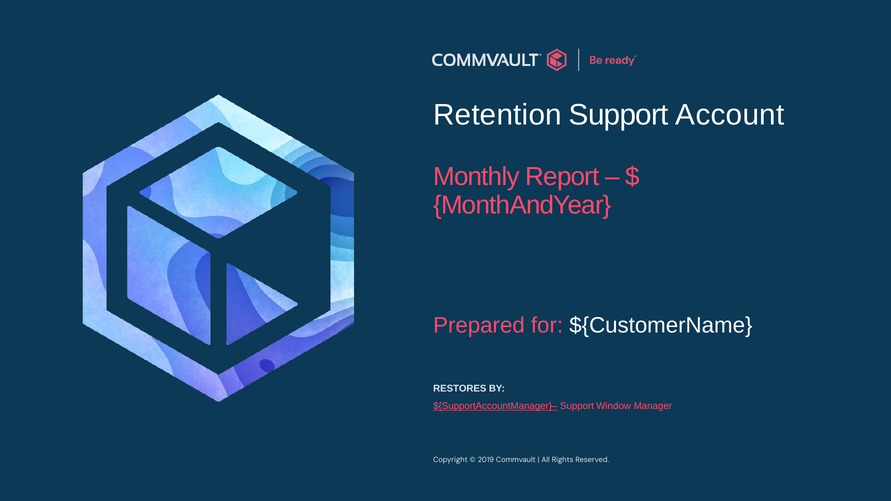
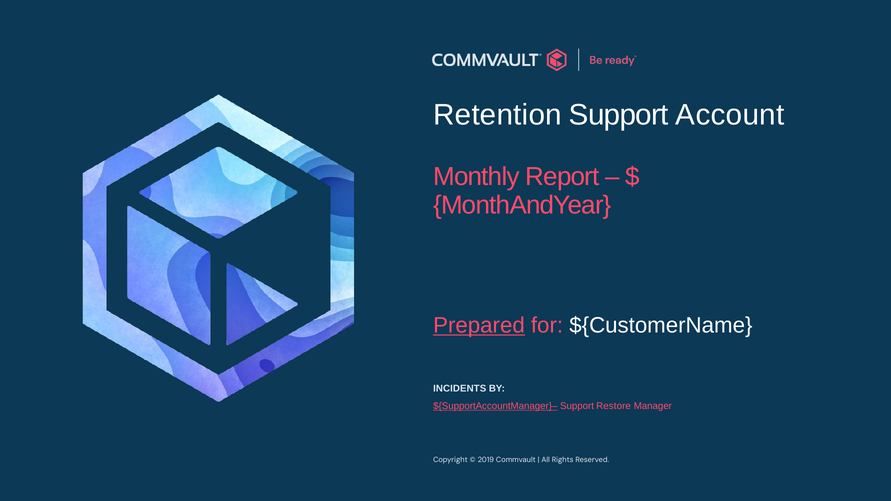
Prepared underline: none -> present (479, 326)
RESTORES: RESTORES -> INCIDENTS (460, 389)
Window: Window -> Restore (614, 406)
